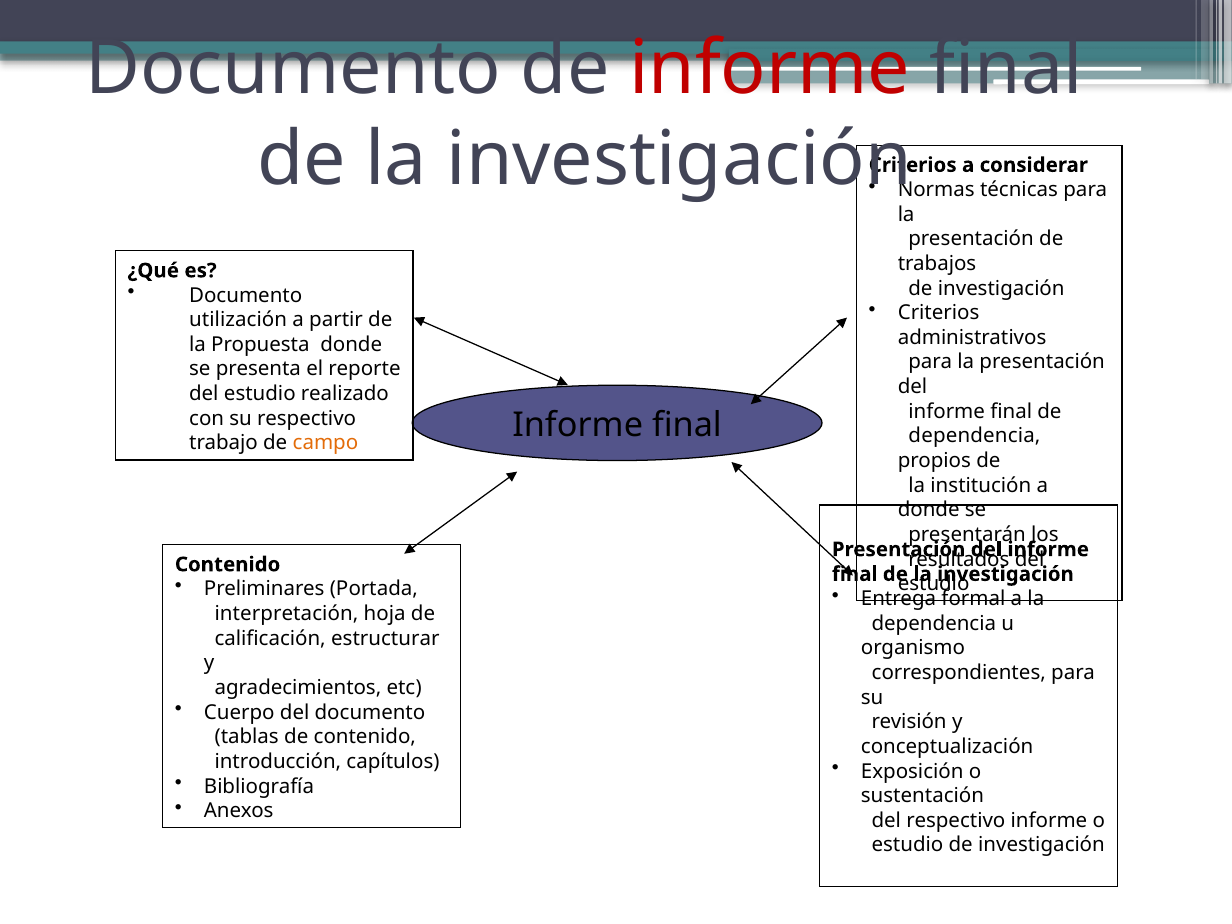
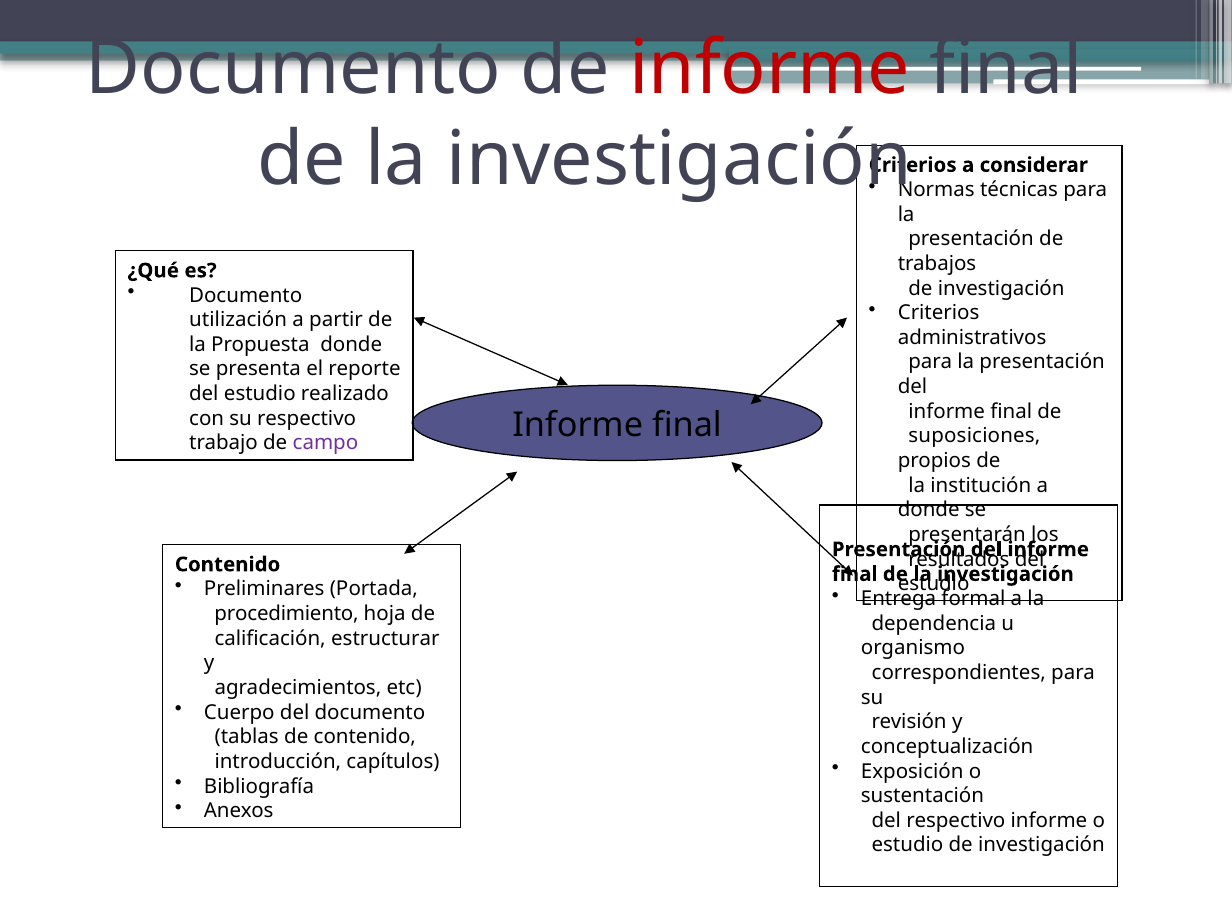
dependencia: dependencia -> suposiciones (974, 436)
campo colour: orange -> purple (325, 443)
interpretación: interpretación -> procedimiento (287, 614)
